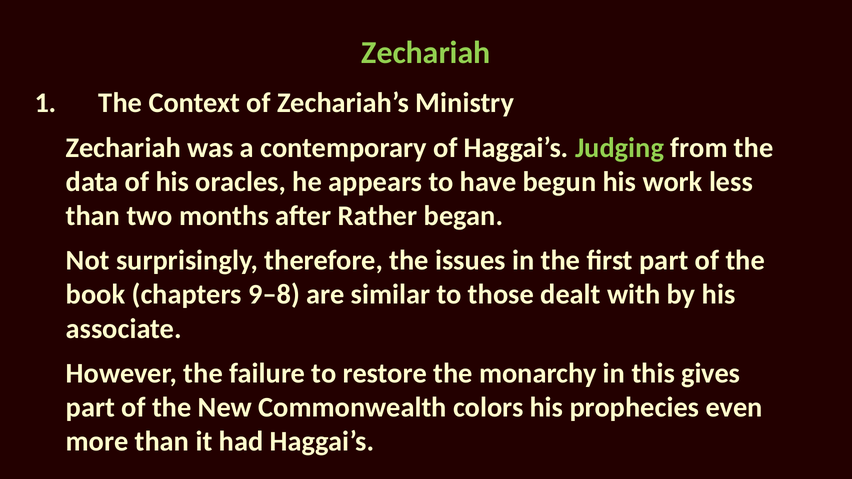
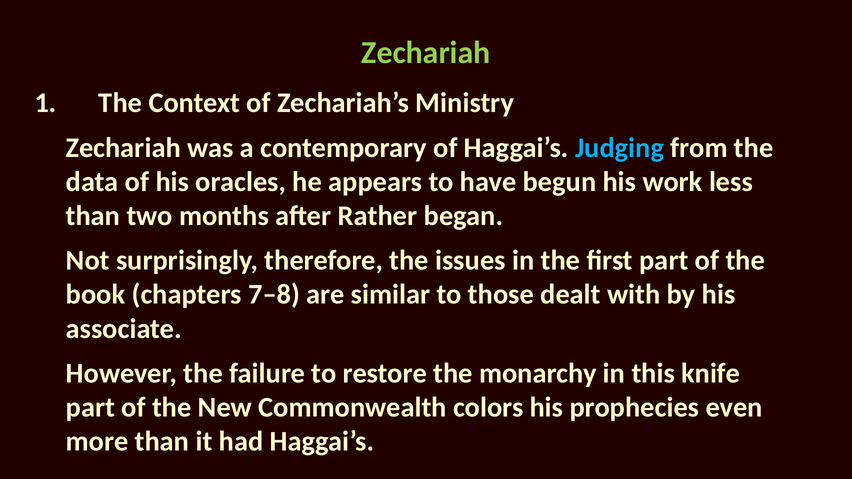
Judging colour: light green -> light blue (620, 148)
9–8: 9–8 -> 7–8 (274, 295)
gives: gives -> knife (711, 374)
